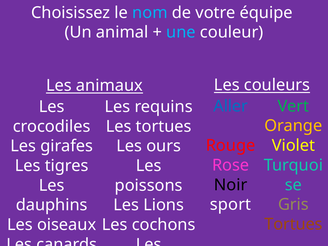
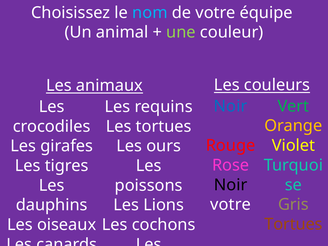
une colour: light blue -> light green (181, 32)
Aller: Aller -> Noir (231, 106)
sport: sport -> votre (231, 205)
